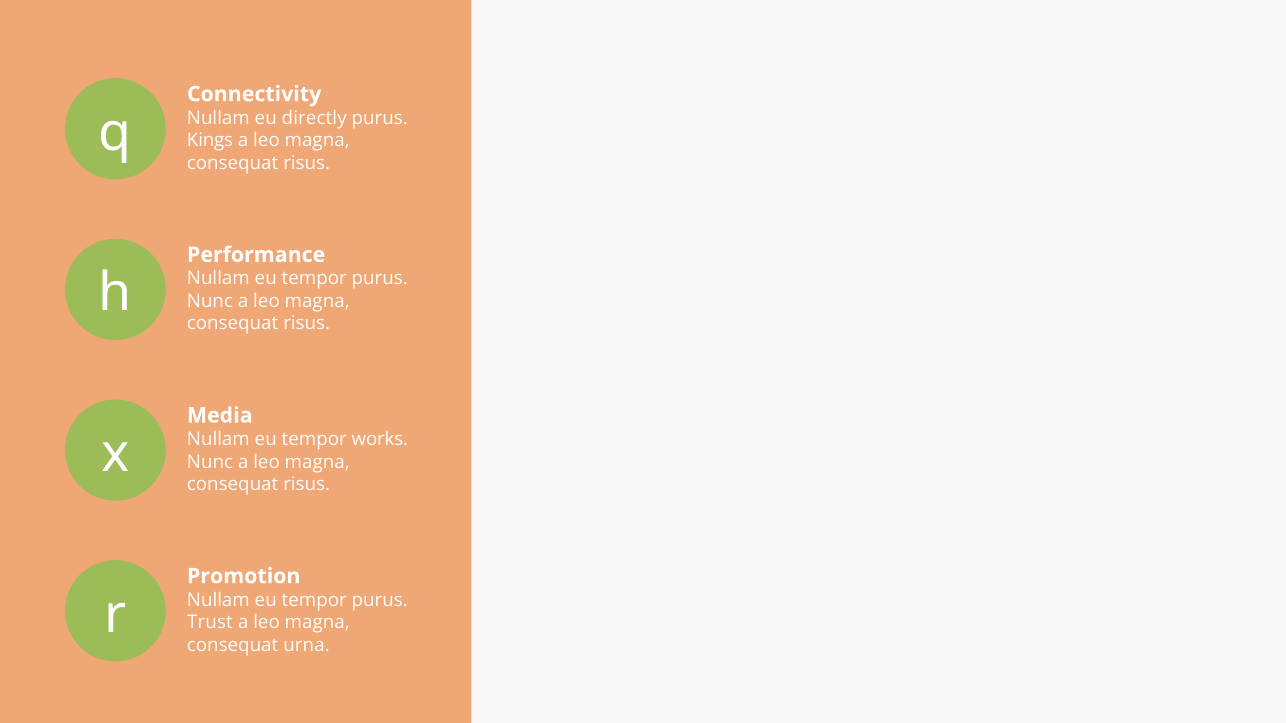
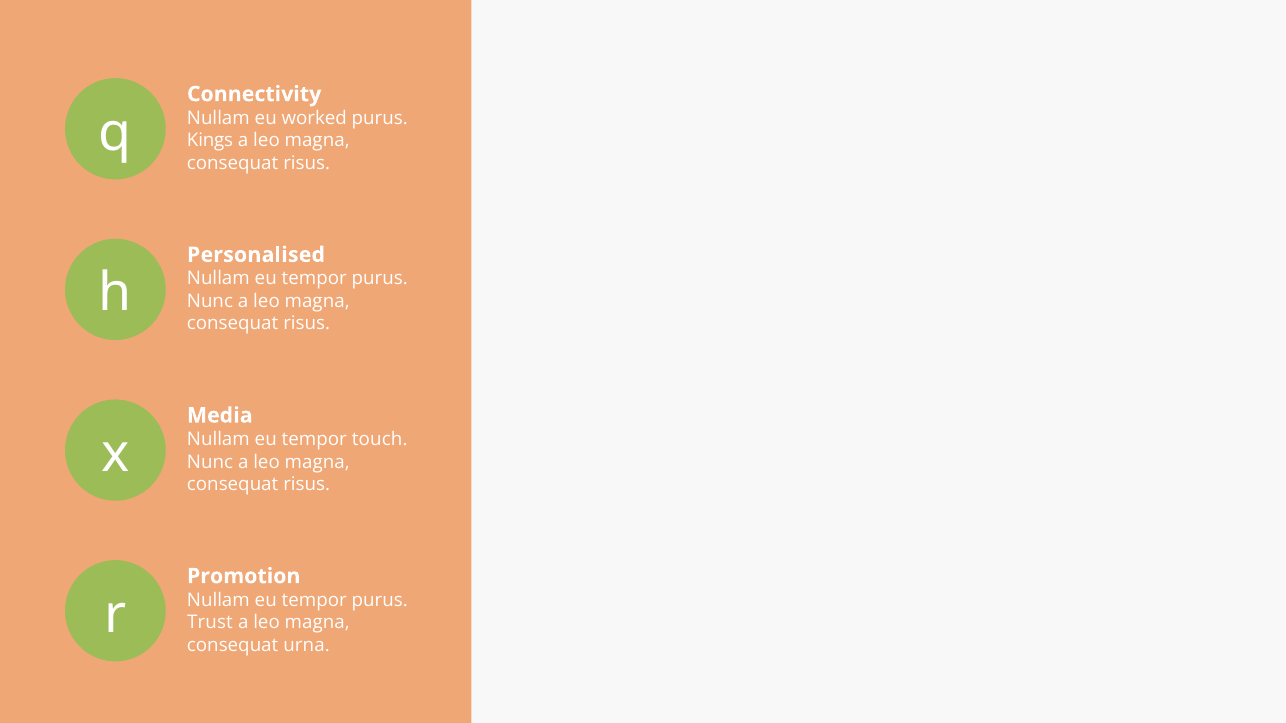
directly: directly -> worked (314, 118)
Performance: Performance -> Personalised (256, 255)
works: works -> touch (380, 440)
